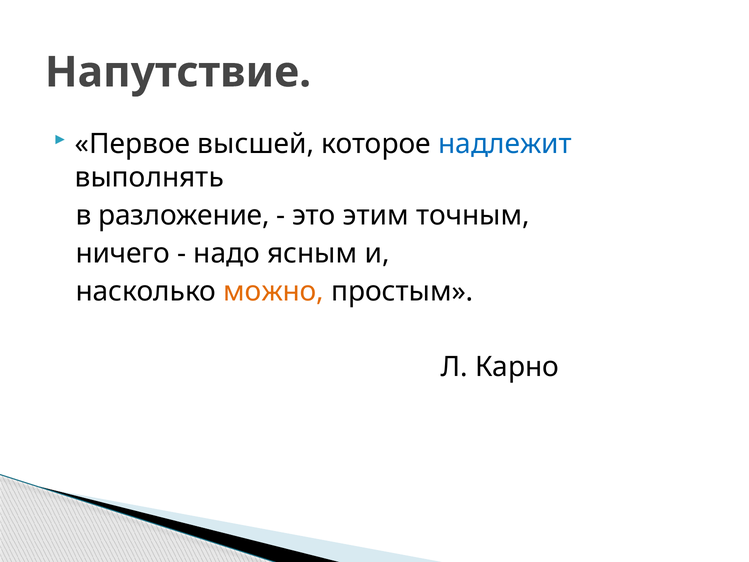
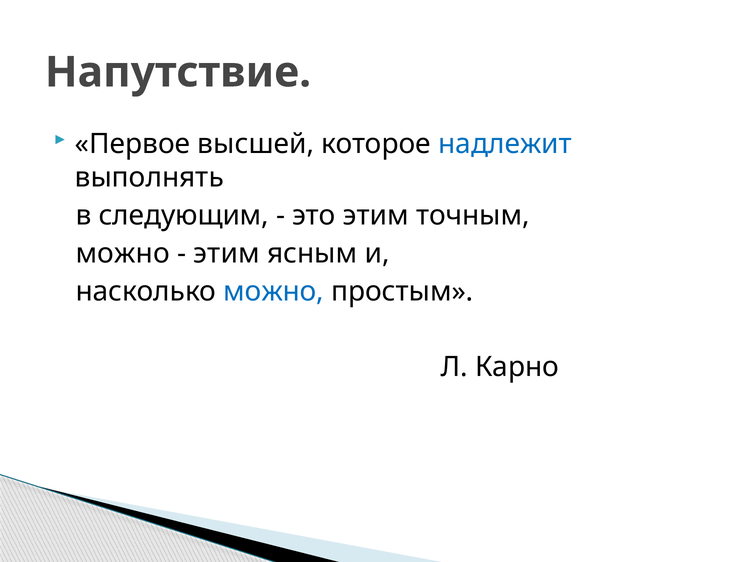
разложение: разложение -> следующим (184, 215)
ничего: ничего -> можно (123, 253)
надо: надо -> этим (227, 253)
можно colour: orange -> blue (274, 291)
